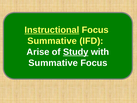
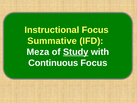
Instructional underline: present -> none (52, 30)
Arise: Arise -> Meza (38, 52)
Summative: Summative -> Continuous (53, 63)
